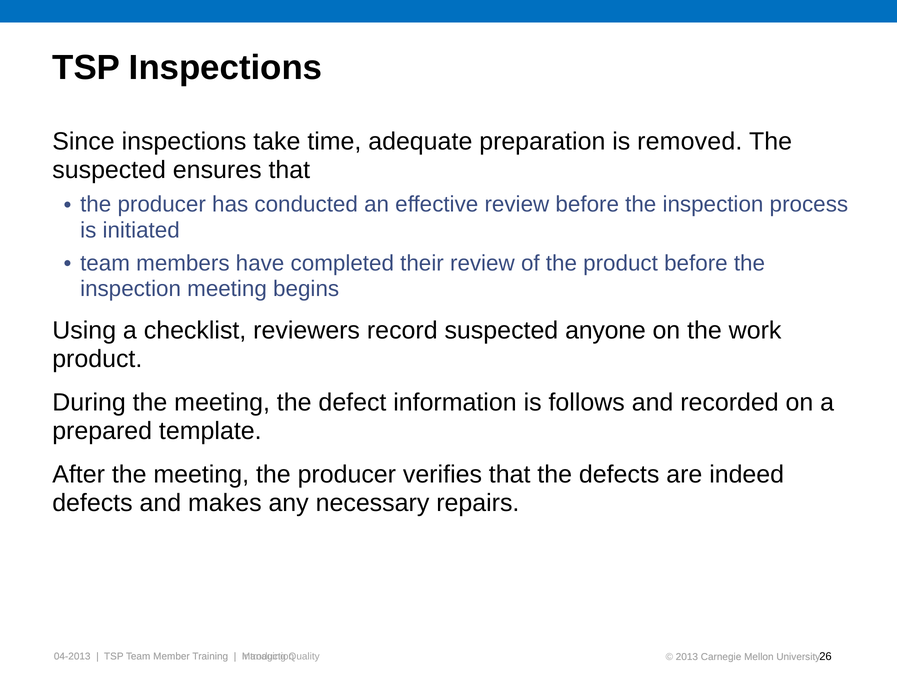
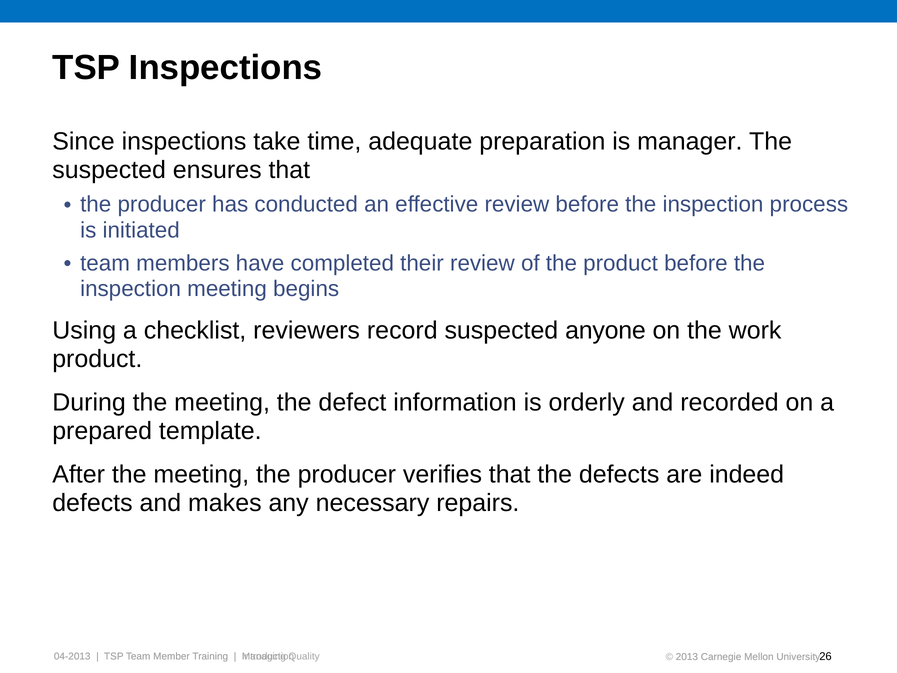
removed: removed -> manager (690, 142)
follows: follows -> orderly (587, 402)
